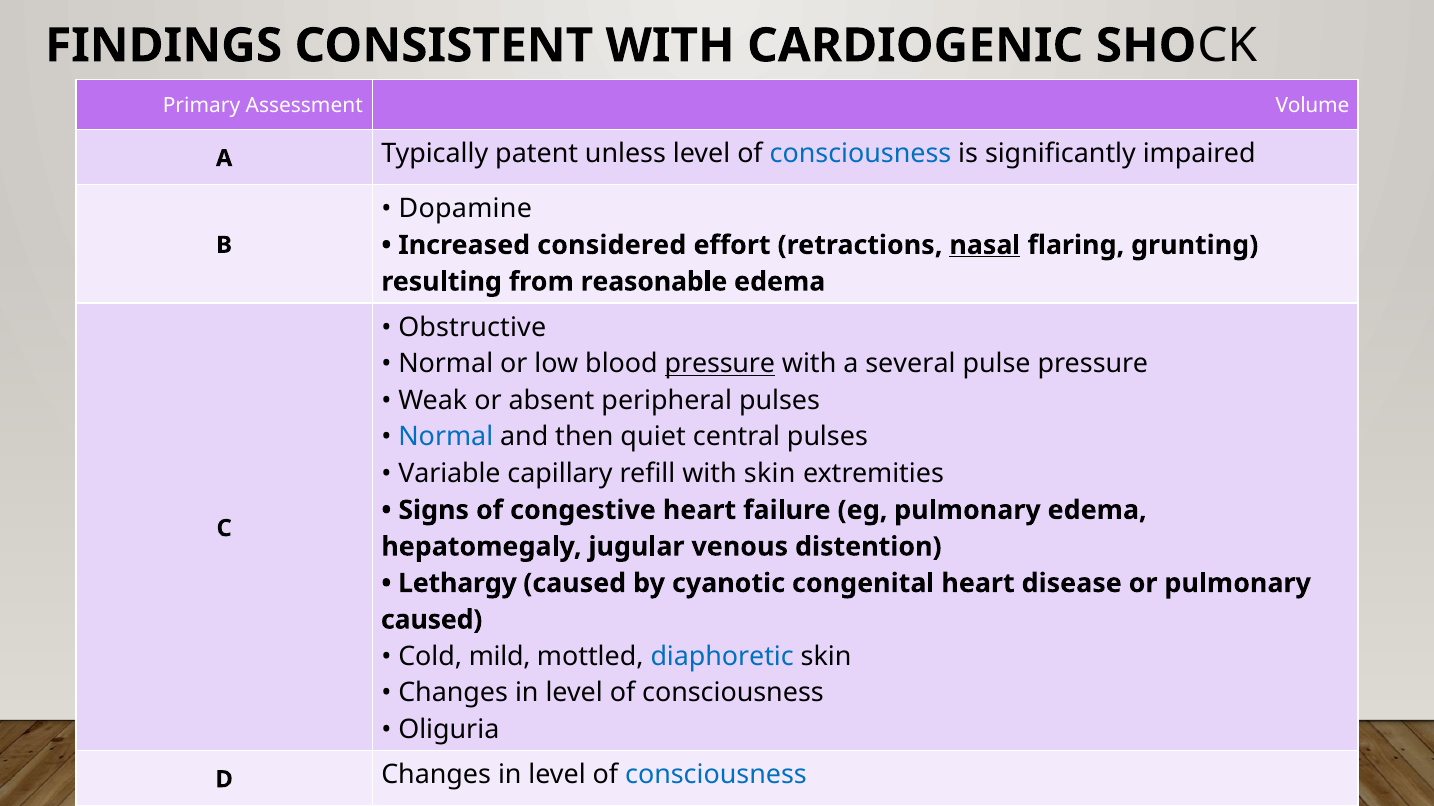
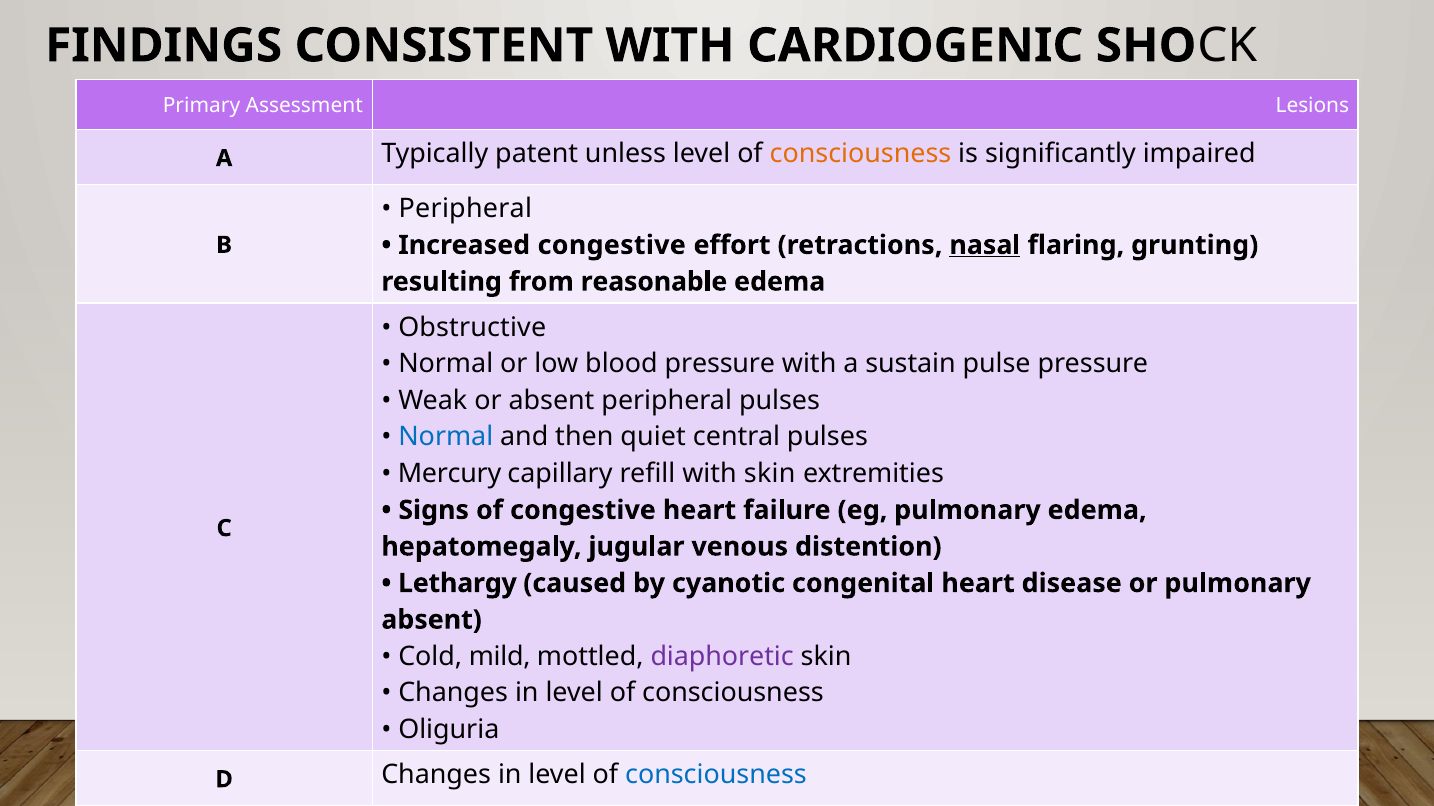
Volume: Volume -> Lesions (1312, 106)
consciousness colour: blue -> orange (860, 154)
Dopamine: Dopamine -> Peripheral (465, 209)
Increased considered: considered -> congestive (612, 245)
pressure underline: present -> none (720, 364)
several: several -> sustain (911, 364)
Variable: Variable -> Mercury (450, 474)
caused: caused -> absent (432, 620)
diaphoretic colour: blue -> purple (722, 657)
